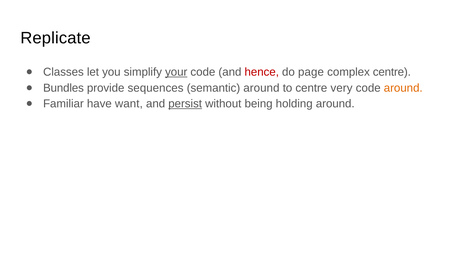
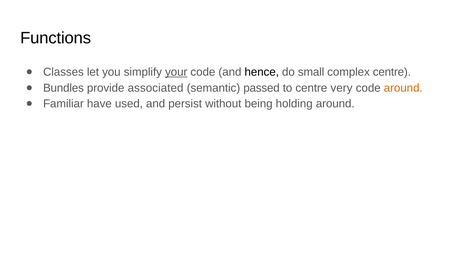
Replicate: Replicate -> Functions (56, 38)
hence colour: red -> black (262, 72)
page: page -> small (311, 72)
sequences: sequences -> associated (156, 88)
semantic around: around -> passed (262, 88)
want: want -> used (129, 104)
persist underline: present -> none (185, 104)
